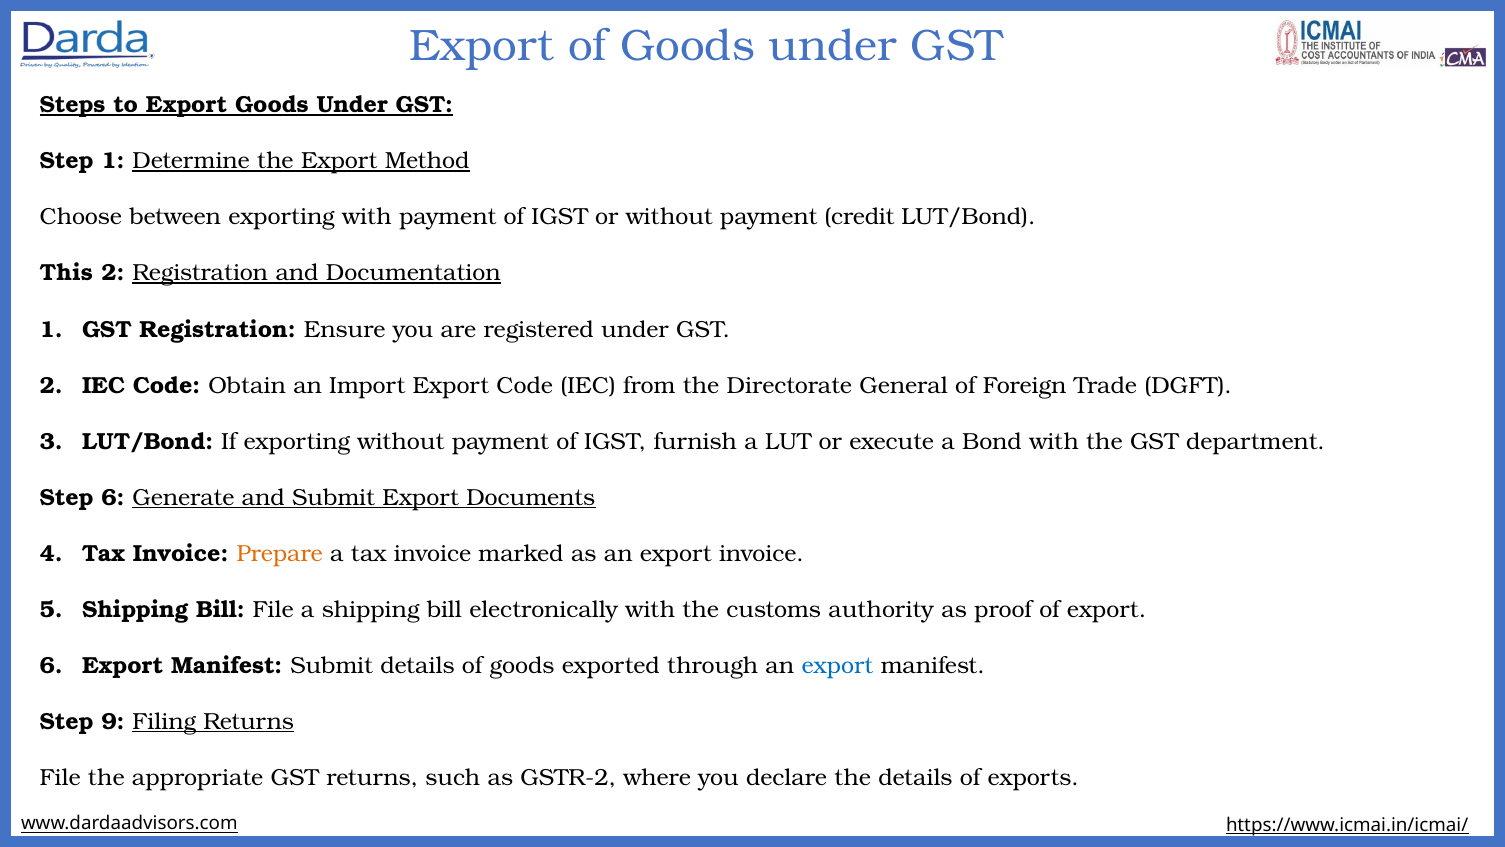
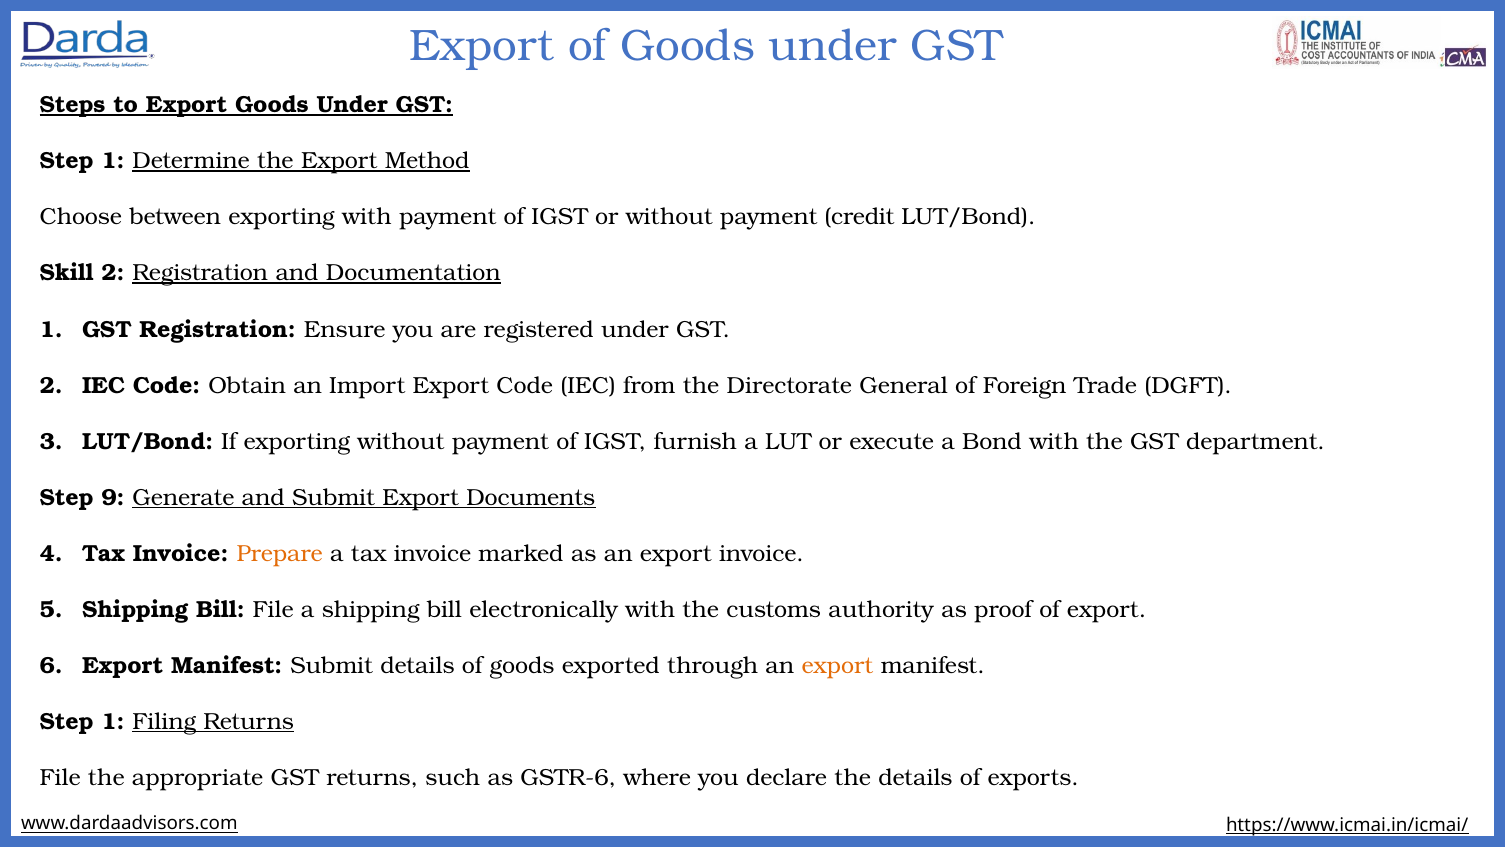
This: This -> Skill (67, 273)
Step 6: 6 -> 9 (113, 497)
export colour: blue -> orange (837, 665)
9: 9 -> 1 (113, 721)
GSTR-2: GSTR-2 -> GSTR-6 (568, 777)
